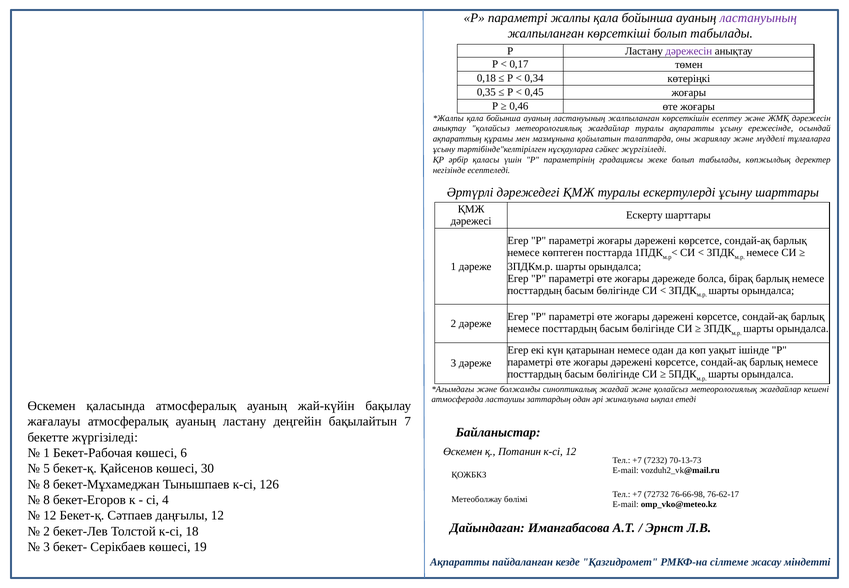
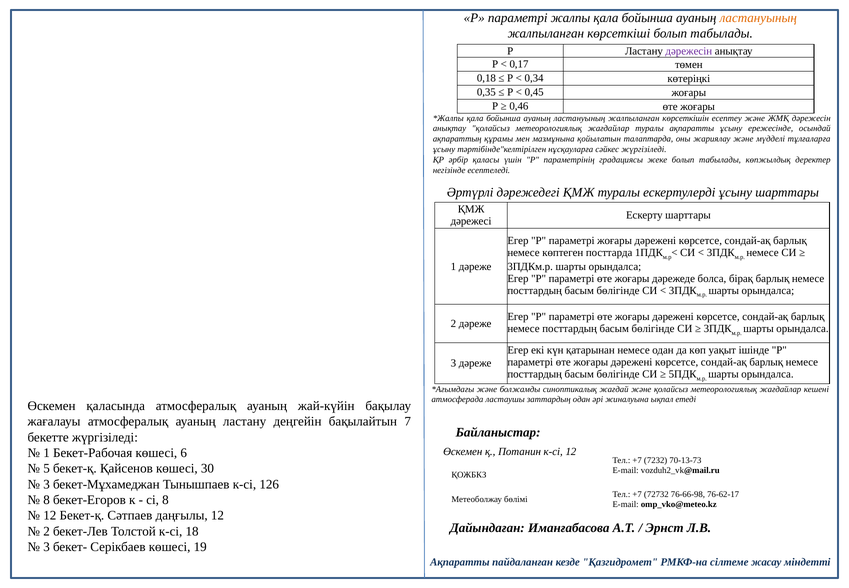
ластануының colour: purple -> orange (758, 18)
8: 8 -> 3 (47, 484)
сі 4: 4 -> 8 (165, 500)
